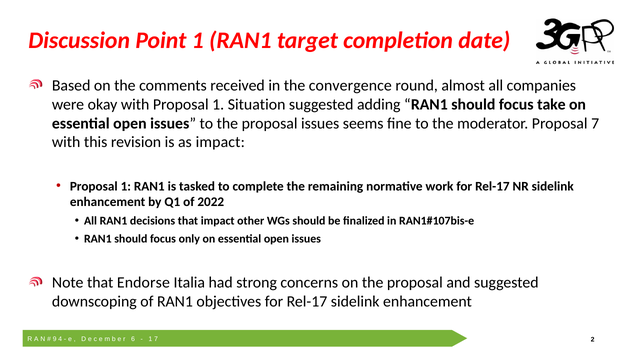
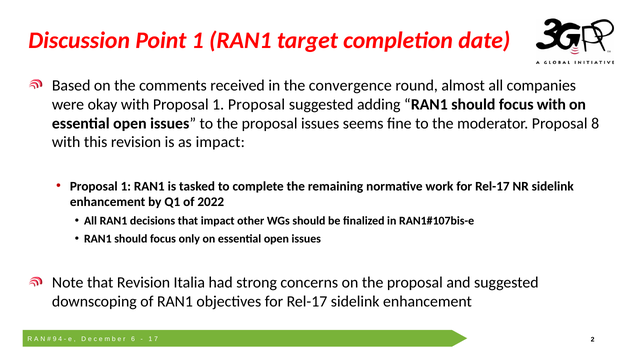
1 Situation: Situation -> Proposal (257, 105)
focus take: take -> with (551, 105)
Proposal 7: 7 -> 8 (595, 124)
that Endorse: Endorse -> Revision (143, 283)
